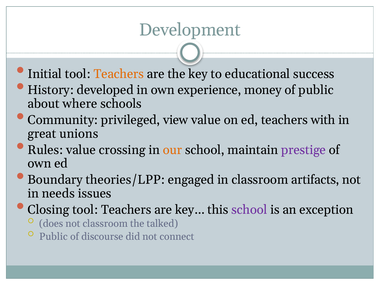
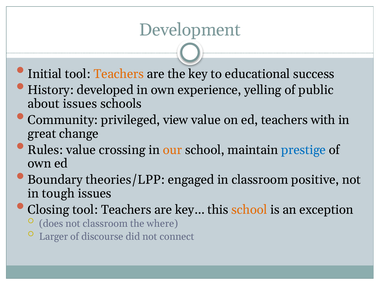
money: money -> yelling (263, 90)
about where: where -> issues (80, 104)
unions: unions -> change (79, 134)
prestige colour: purple -> blue (304, 150)
artifacts: artifacts -> positive (315, 180)
needs: needs -> tough (58, 193)
school colour: purple -> orange (249, 210)
talked: talked -> where (162, 224)
Public: Public -> Larger (53, 237)
